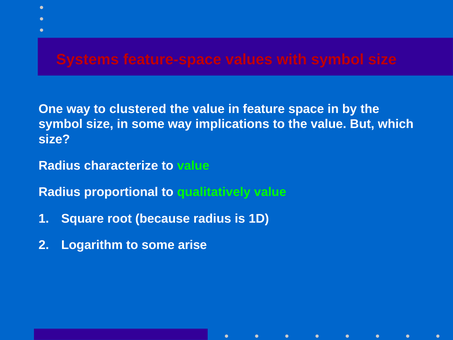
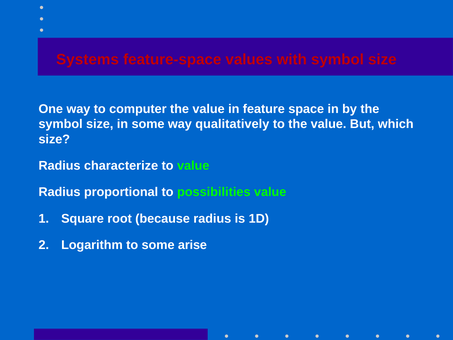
clustered: clustered -> computer (138, 109)
implications: implications -> qualitatively (232, 124)
qualitatively: qualitatively -> possibilities (214, 192)
